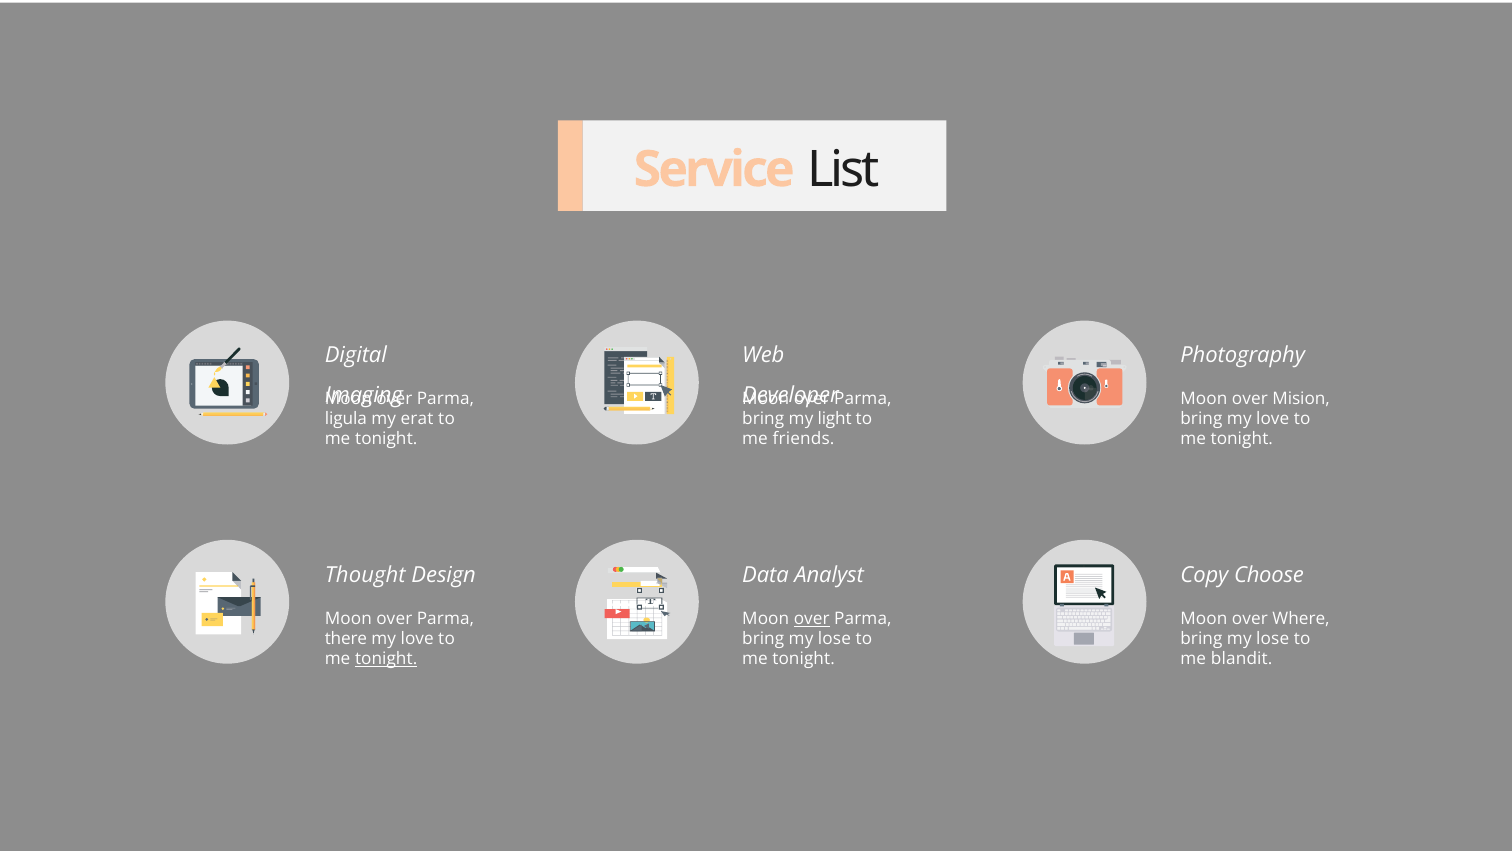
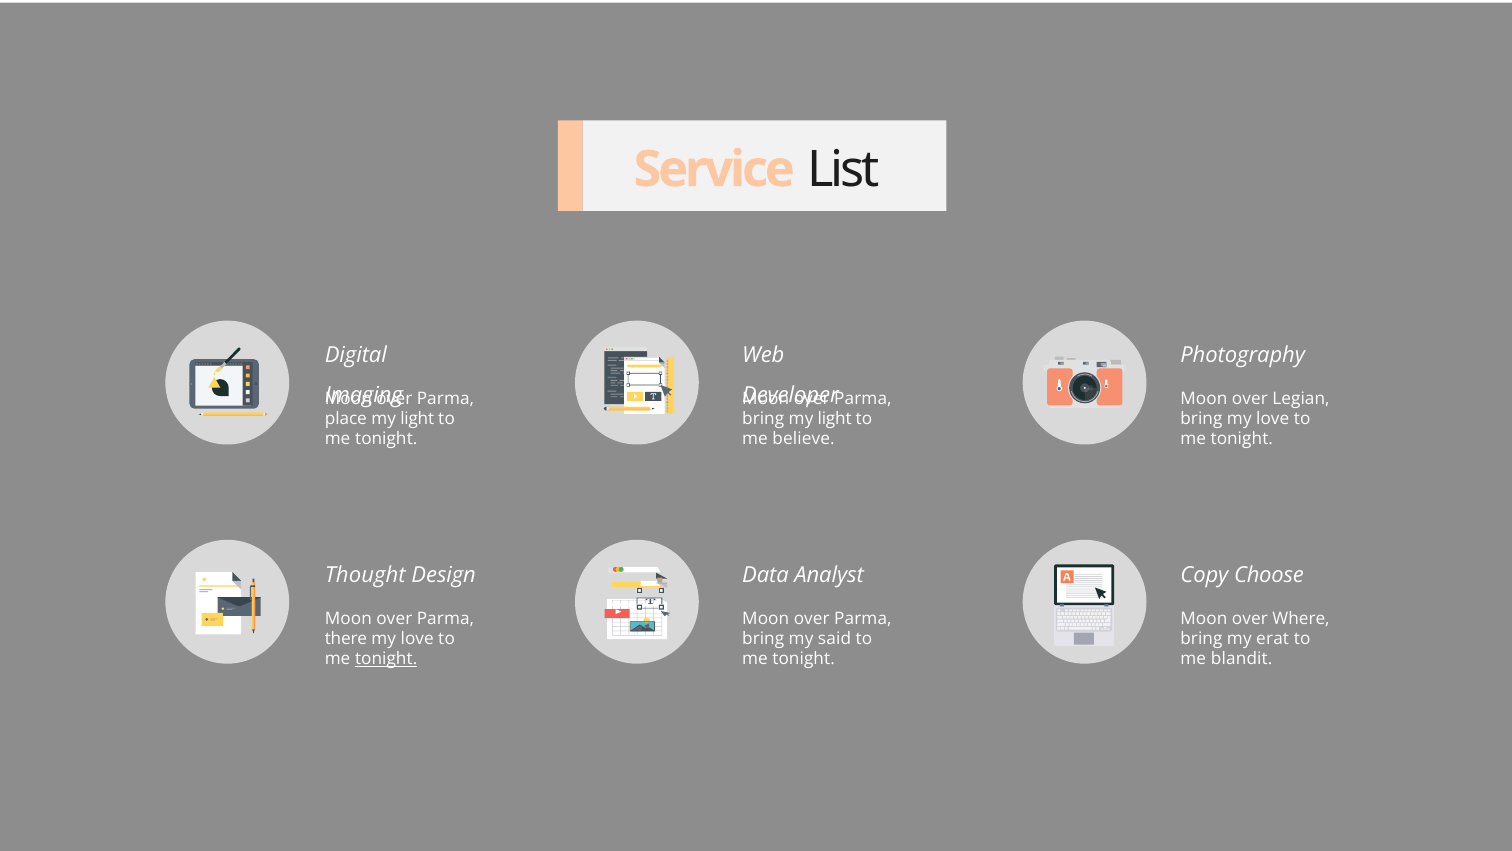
Mision: Mision -> Legian (1301, 399)
ligula: ligula -> place (346, 419)
erat: erat -> light (417, 419)
friends: friends -> believe (804, 439)
over underline: present -> none (812, 618)
lose: lose -> said (834, 639)
lose: lose -> erat (1273, 639)
